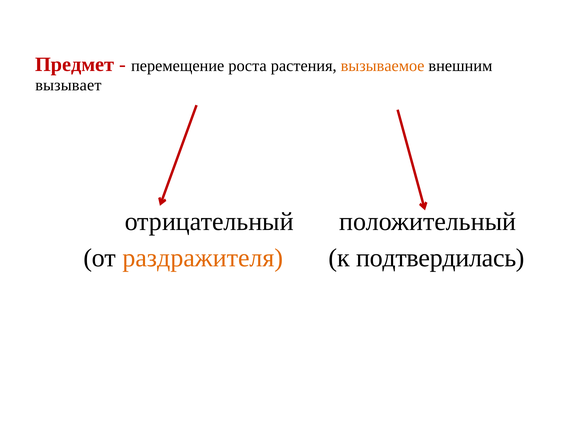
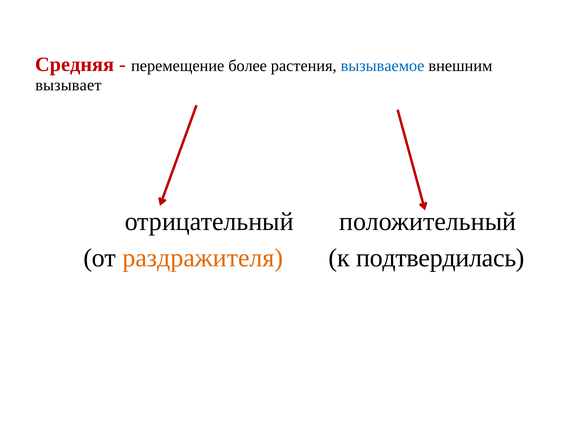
Предмет: Предмет -> Средняя (75, 64)
роста: роста -> более (248, 66)
вызываемое colour: orange -> blue (383, 66)
